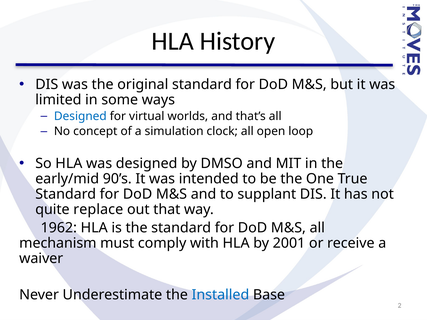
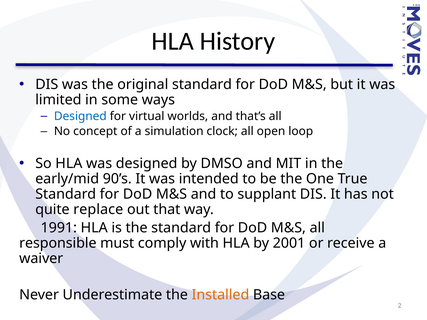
1962: 1962 -> 1991 (59, 228)
mechanism: mechanism -> responsible (58, 243)
Installed colour: blue -> orange (220, 295)
